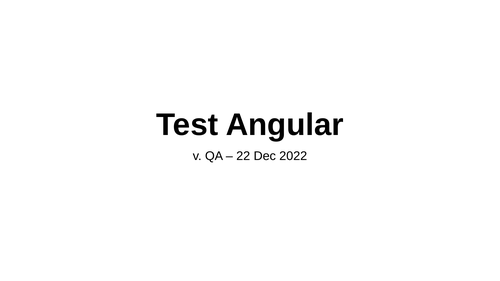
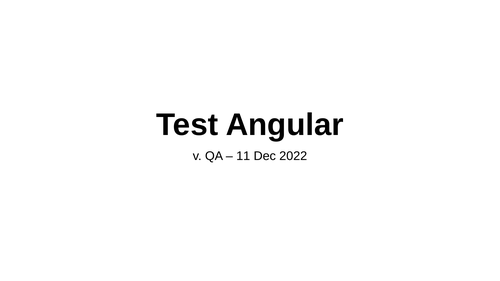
22: 22 -> 11 (243, 156)
